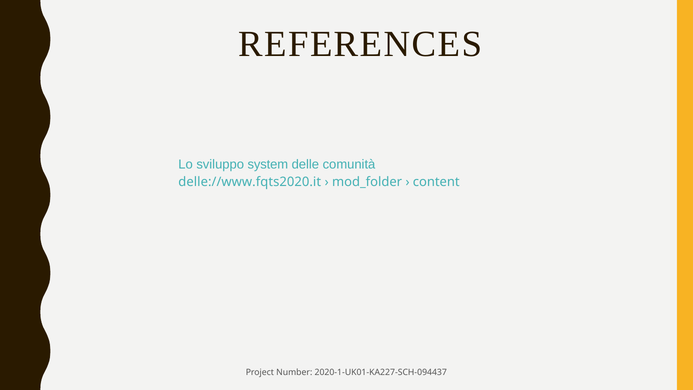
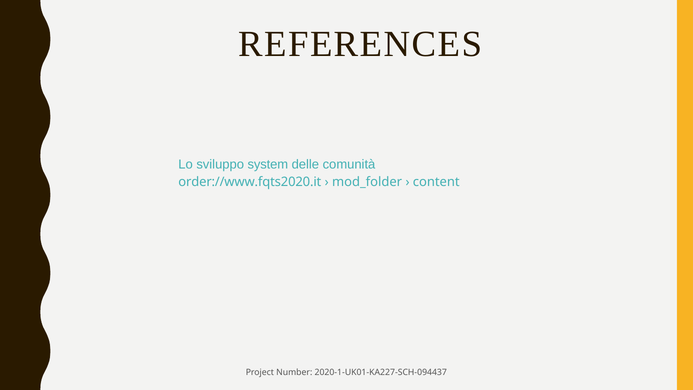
delle://www.fqts2020.it: delle://www.fqts2020.it -> order://www.fqts2020.it (250, 182)
